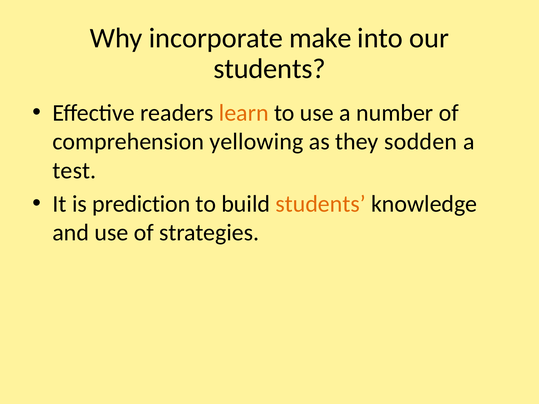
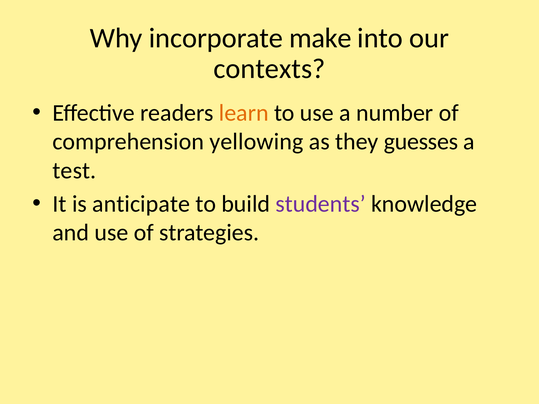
students: students -> contexts (269, 69)
sodden: sodden -> guesses (421, 142)
prediction: prediction -> anticipate (141, 204)
students colour: orange -> purple (321, 204)
